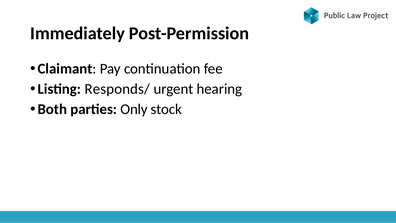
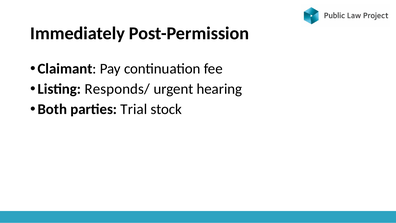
Only: Only -> Trial (134, 109)
